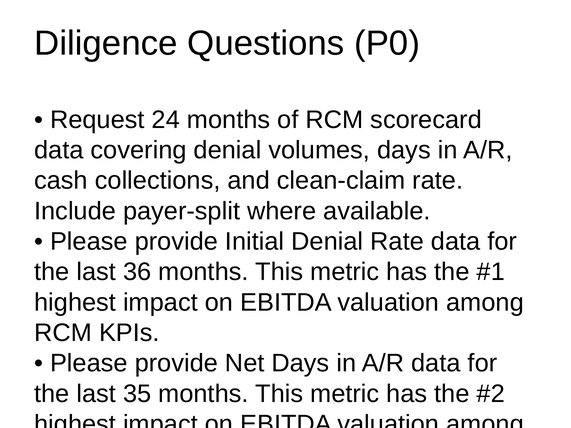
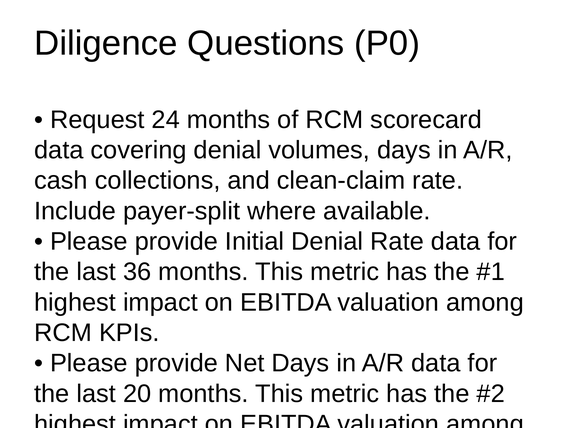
35: 35 -> 20 (137, 394)
